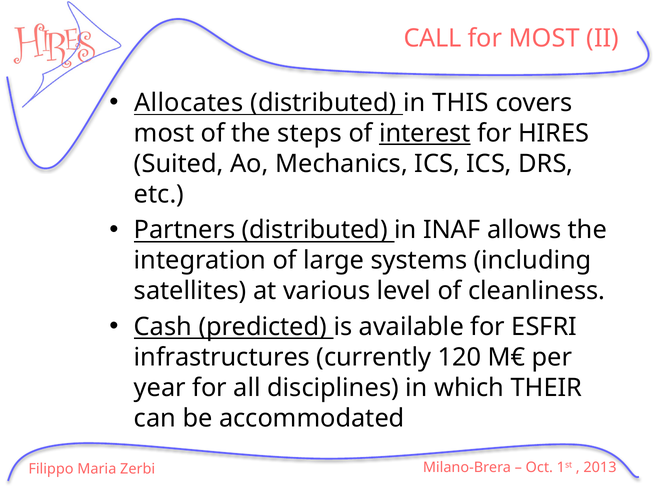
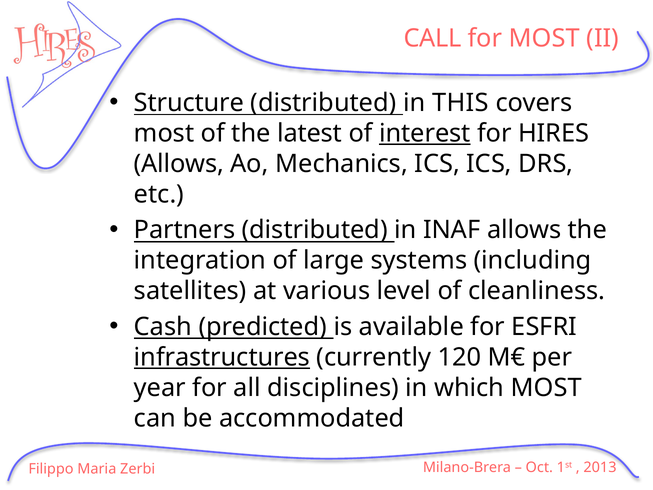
Allocates: Allocates -> Structure (189, 103)
steps: steps -> latest (310, 133)
Suited: Suited -> Allows (179, 164)
infrastructures underline: none -> present (222, 357)
which THEIR: THEIR -> MOST (546, 387)
